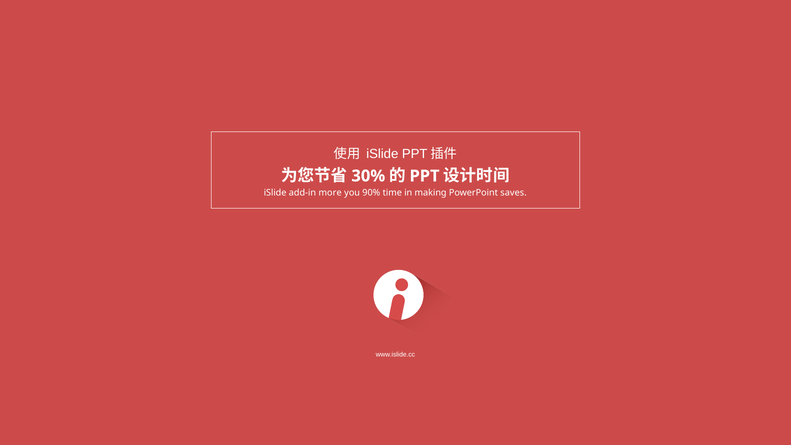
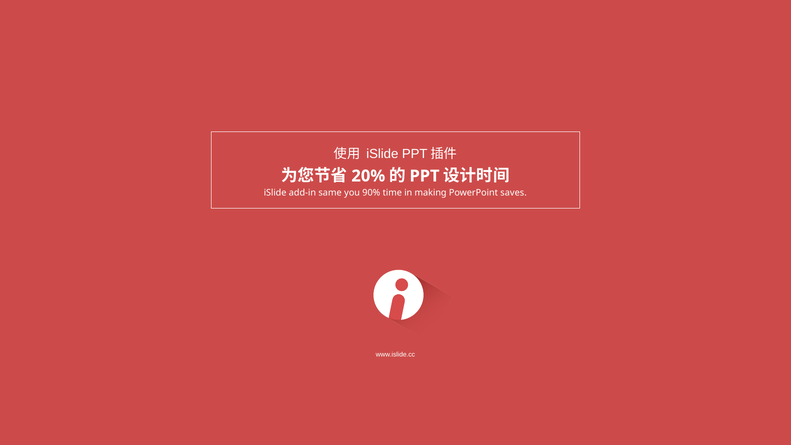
30%: 30% -> 20% (368, 176)
more: more -> same (330, 193)
